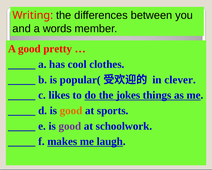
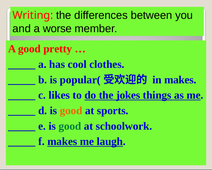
words: words -> worse (57, 29)
in clever: clever -> makes (180, 80)
good colour: purple -> green (70, 126)
